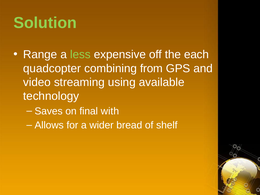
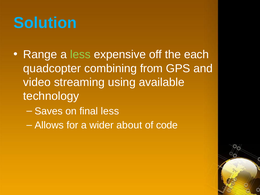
Solution colour: light green -> light blue (45, 23)
final with: with -> less (110, 111)
bread: bread -> about (129, 125)
shelf: shelf -> code (167, 125)
